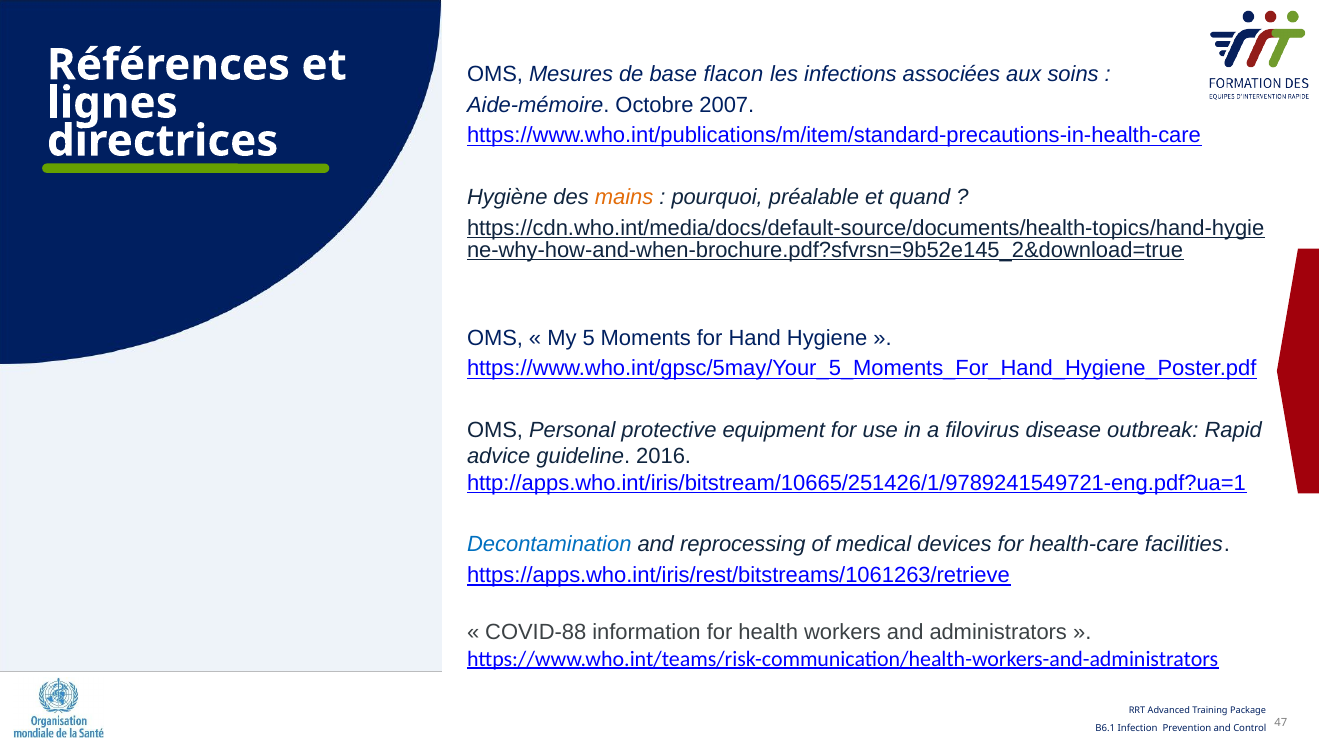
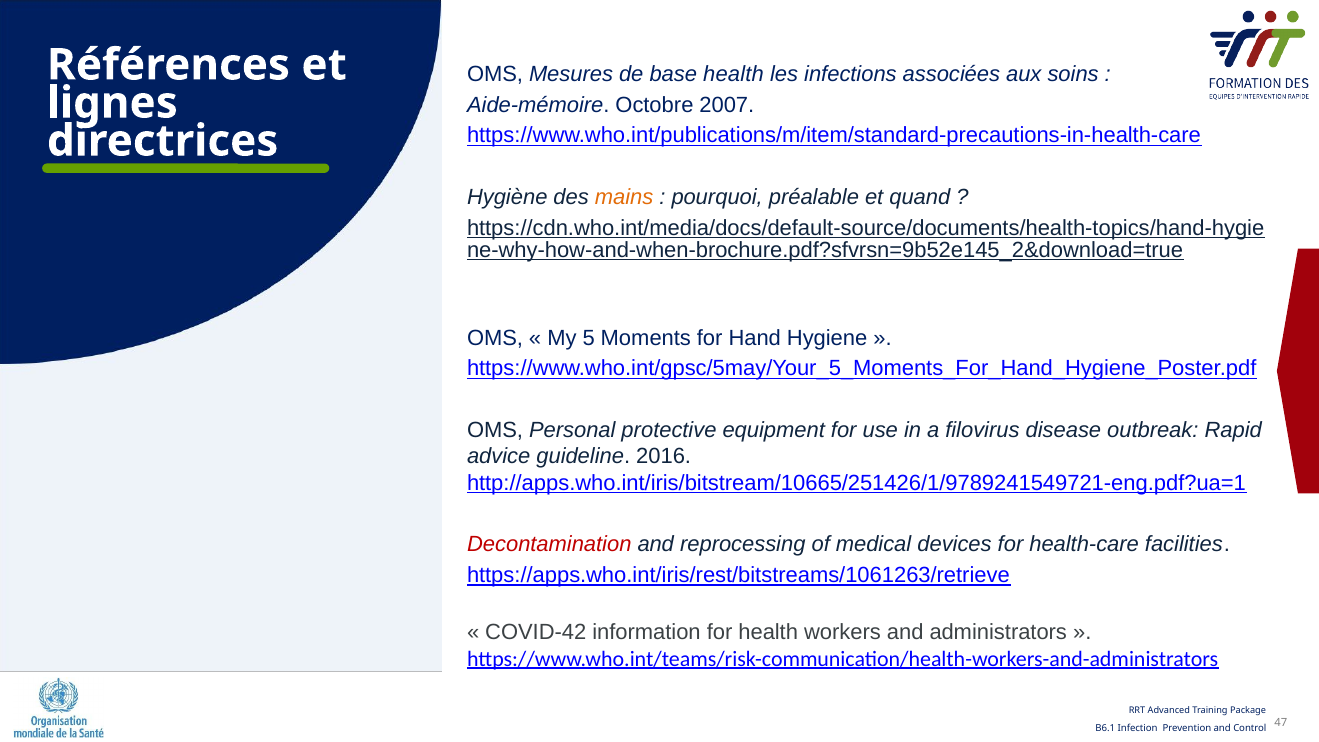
base flacon: flacon -> health (734, 74)
Decontamination colour: blue -> red (549, 544)
COVID-88: COVID-88 -> COVID-42 (536, 632)
